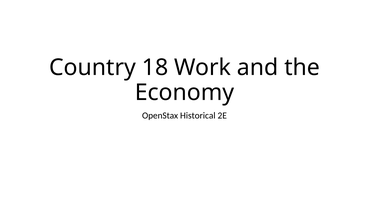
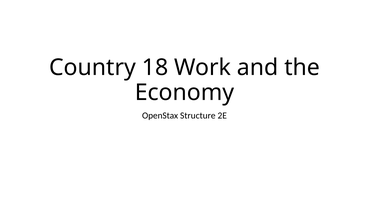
Historical: Historical -> Structure (198, 115)
